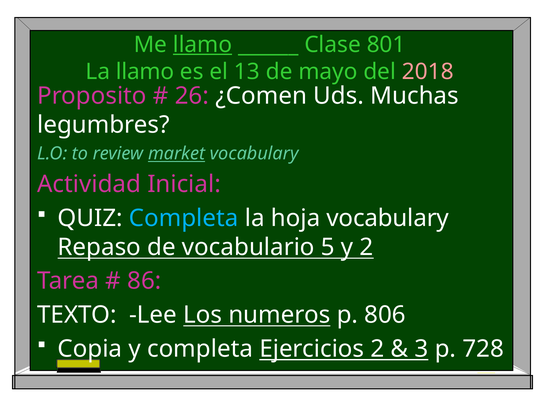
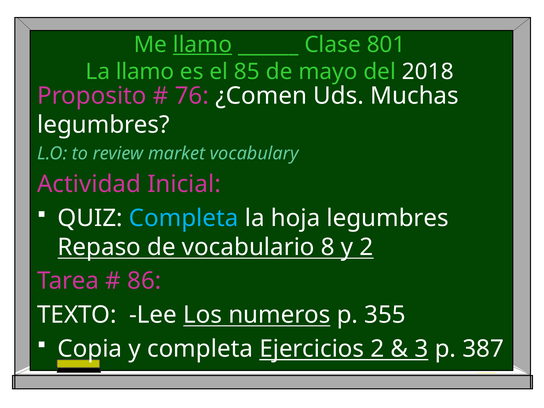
13: 13 -> 85 (247, 72)
2018 colour: pink -> white (428, 72)
26: 26 -> 76 (192, 96)
market underline: present -> none (177, 154)
hoja vocabulary: vocabulary -> legumbres (388, 218)
5: 5 -> 8 (328, 247)
806: 806 -> 355 (385, 315)
728: 728 -> 387 (483, 349)
